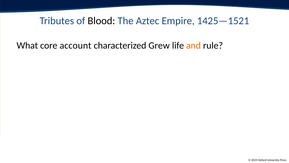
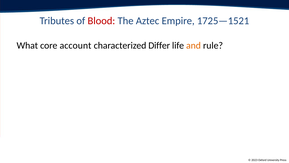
Blood colour: black -> red (101, 21)
1425—1521: 1425—1521 -> 1725—1521 (223, 21)
Grew: Grew -> Differ (159, 45)
